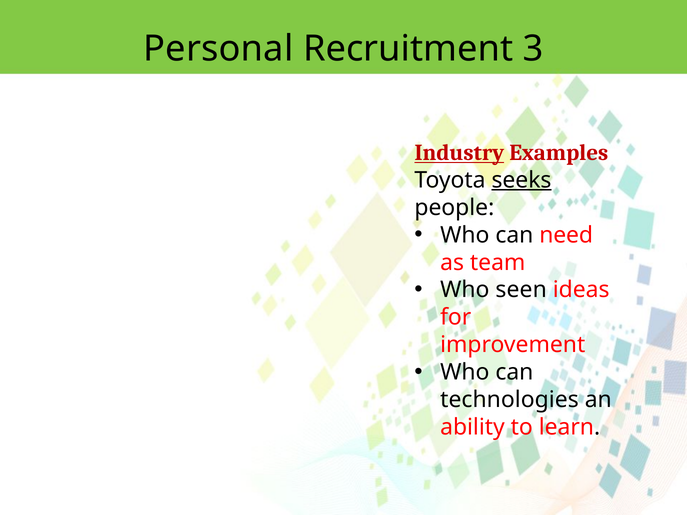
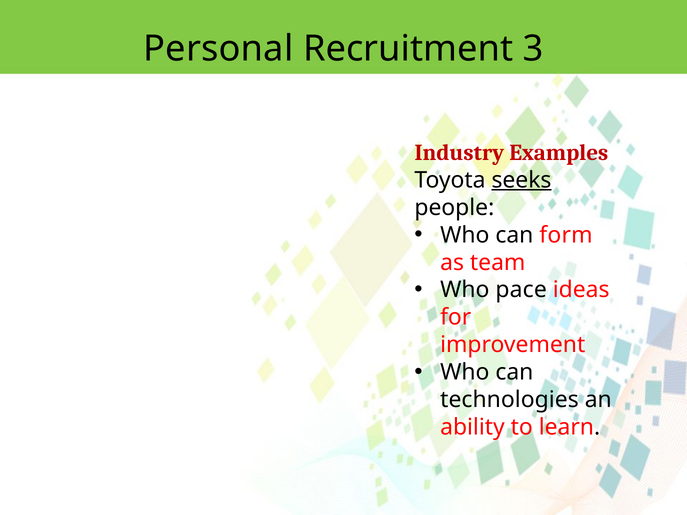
Industry underline: present -> none (459, 153)
need: need -> form (566, 235)
seen: seen -> pace (521, 290)
